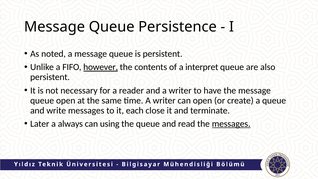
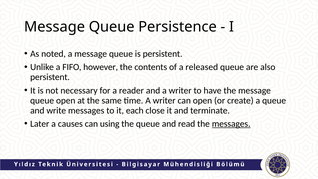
however underline: present -> none (101, 67)
interpret: interpret -> released (202, 67)
always: always -> causes (70, 124)
